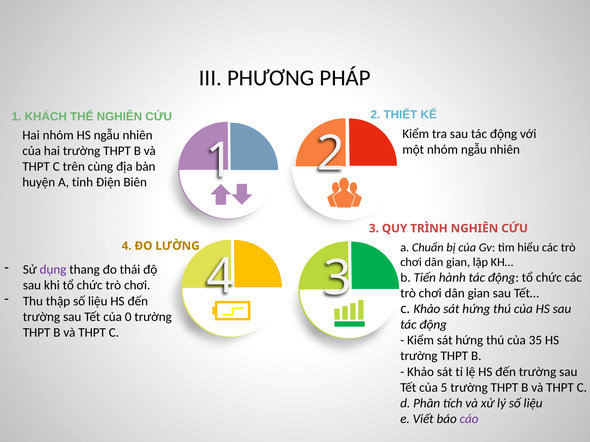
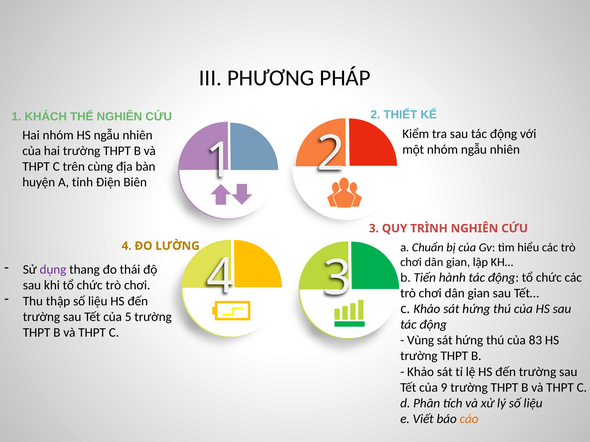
0: 0 -> 5 (128, 317)
Kiểm: Kiểm -> Vùng (421, 341)
35: 35 -> 83 (535, 341)
5: 5 -> 9 (444, 388)
cáo colour: purple -> orange (469, 419)
